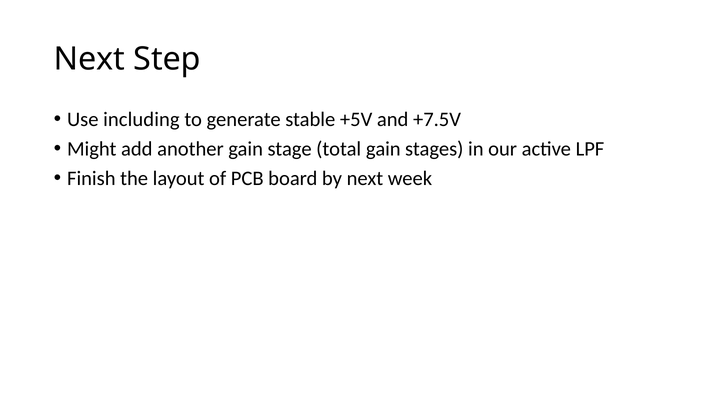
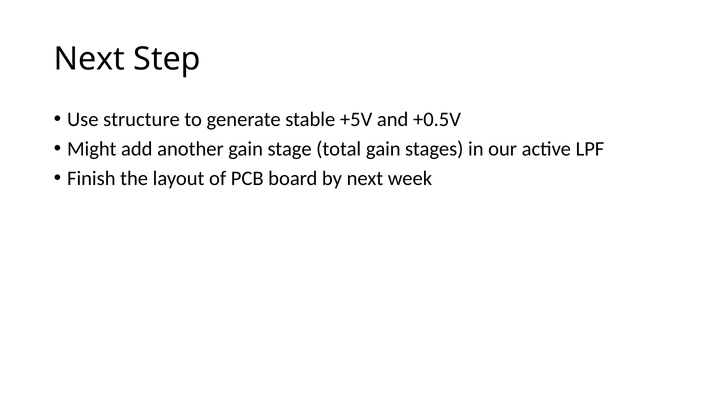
including: including -> structure (141, 119)
+7.5V: +7.5V -> +0.5V (437, 119)
